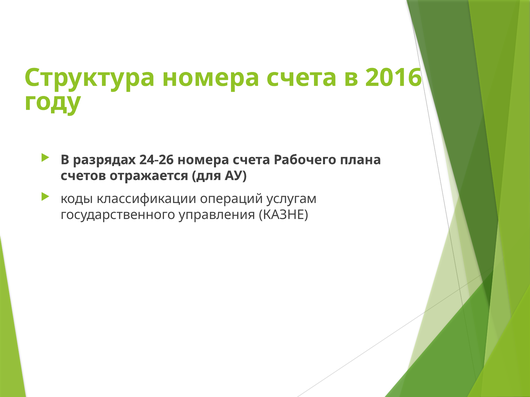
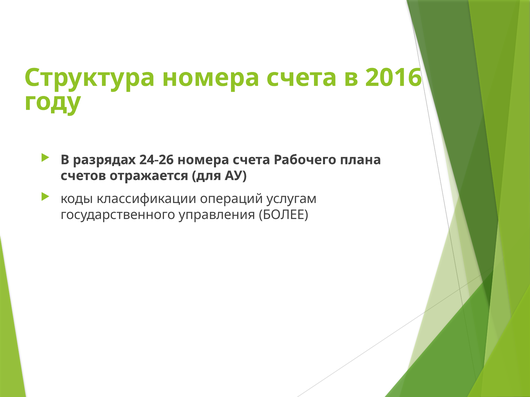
КАЗНЕ: КАЗНЕ -> БОЛЕЕ (284, 215)
